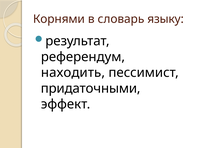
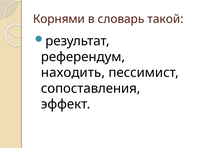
языку: языку -> такой (165, 19)
придаточными: придаточными -> сопоставления (91, 89)
